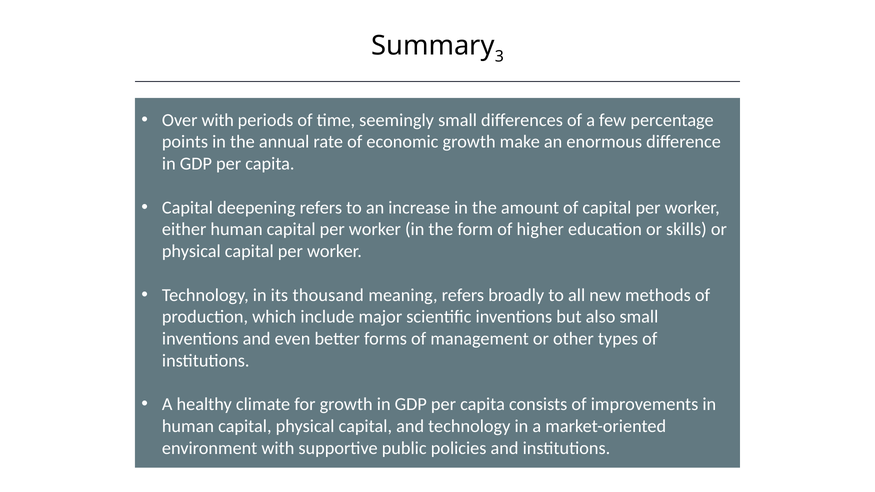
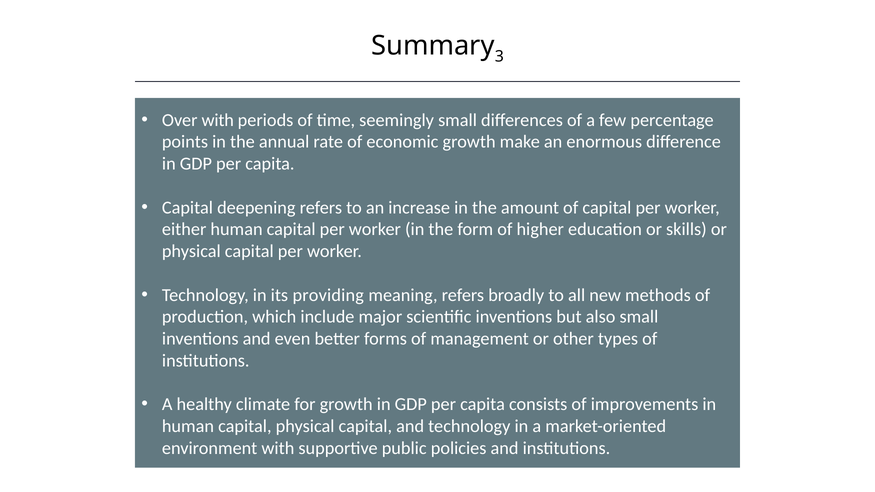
thousand: thousand -> providing (328, 295)
